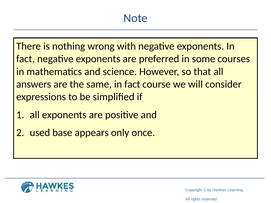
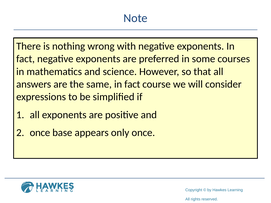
used: used -> once (40, 133)
